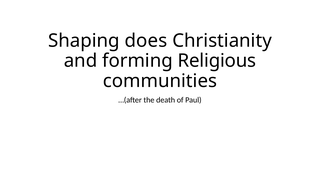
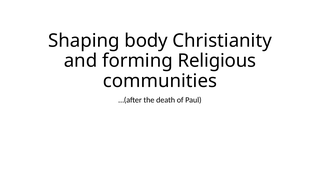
does: does -> body (146, 41)
